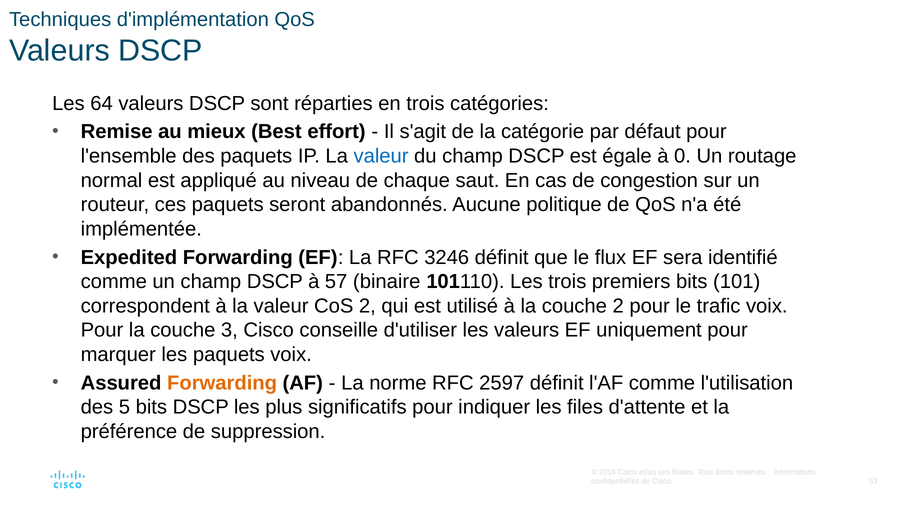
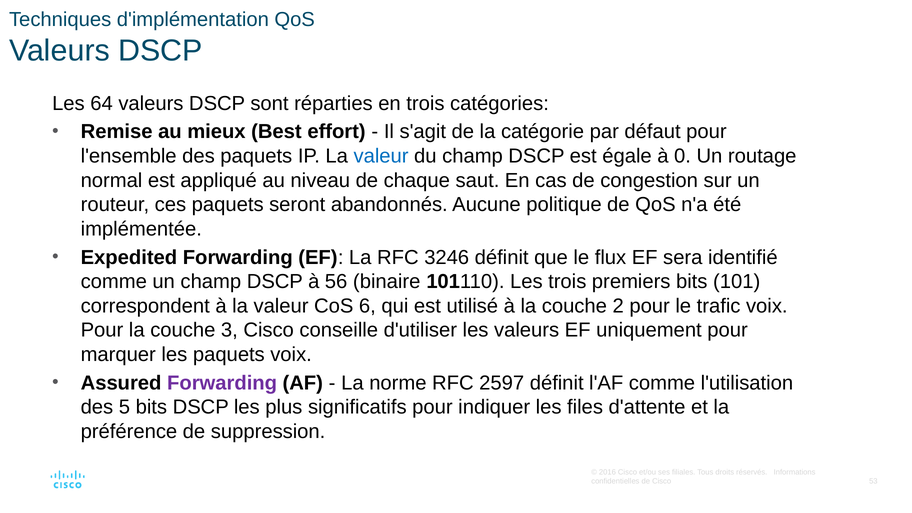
57: 57 -> 56 (336, 282)
CoS 2: 2 -> 6 (367, 306)
Forwarding colour: orange -> purple (222, 383)
